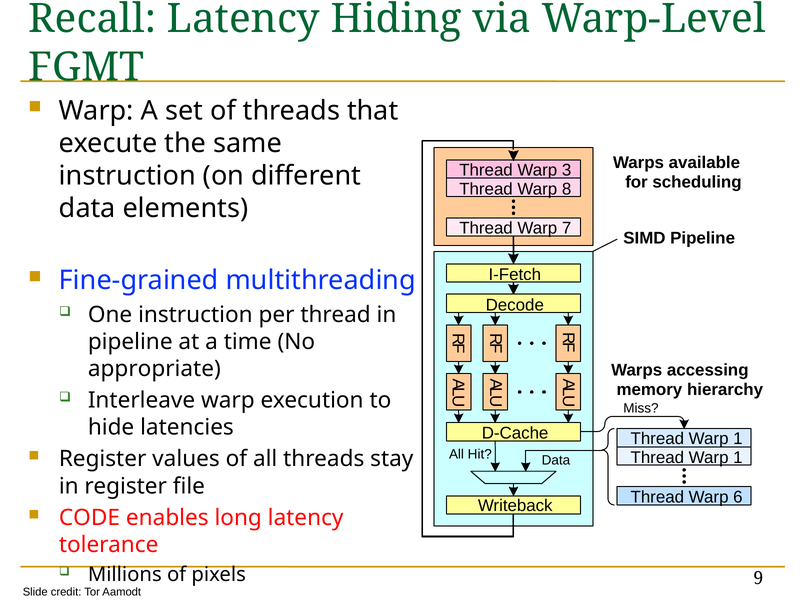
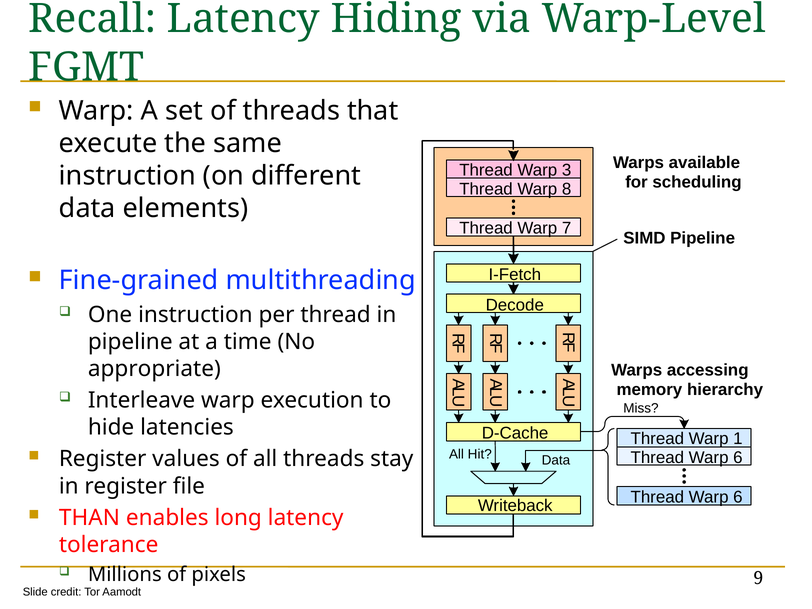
1: 1 -> 6 (738, 458)
CODE: CODE -> THAN (89, 518)
